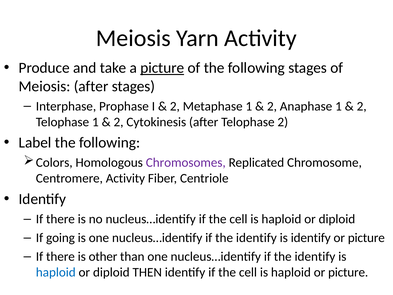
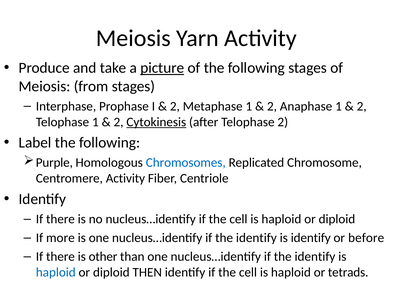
Meiosis after: after -> from (91, 86)
Cytokinesis underline: none -> present (156, 122)
Colors: Colors -> Purple (54, 163)
Chromosomes colour: purple -> blue (186, 163)
going: going -> more (60, 238)
picture: picture -> before (366, 238)
haploid or picture: picture -> tetrads (348, 272)
